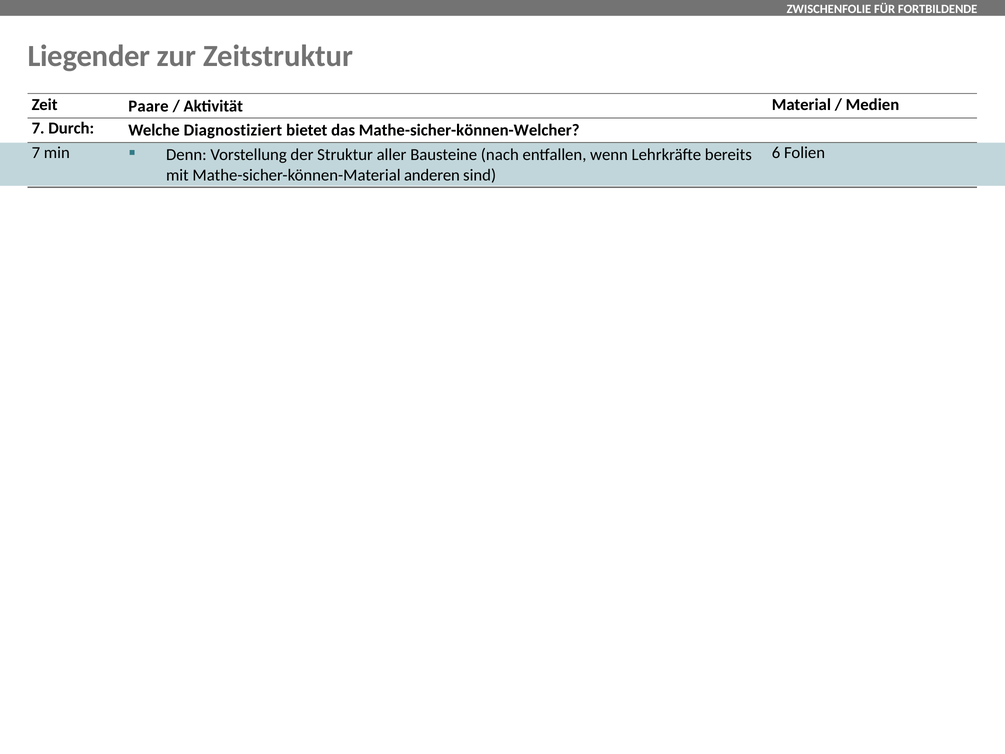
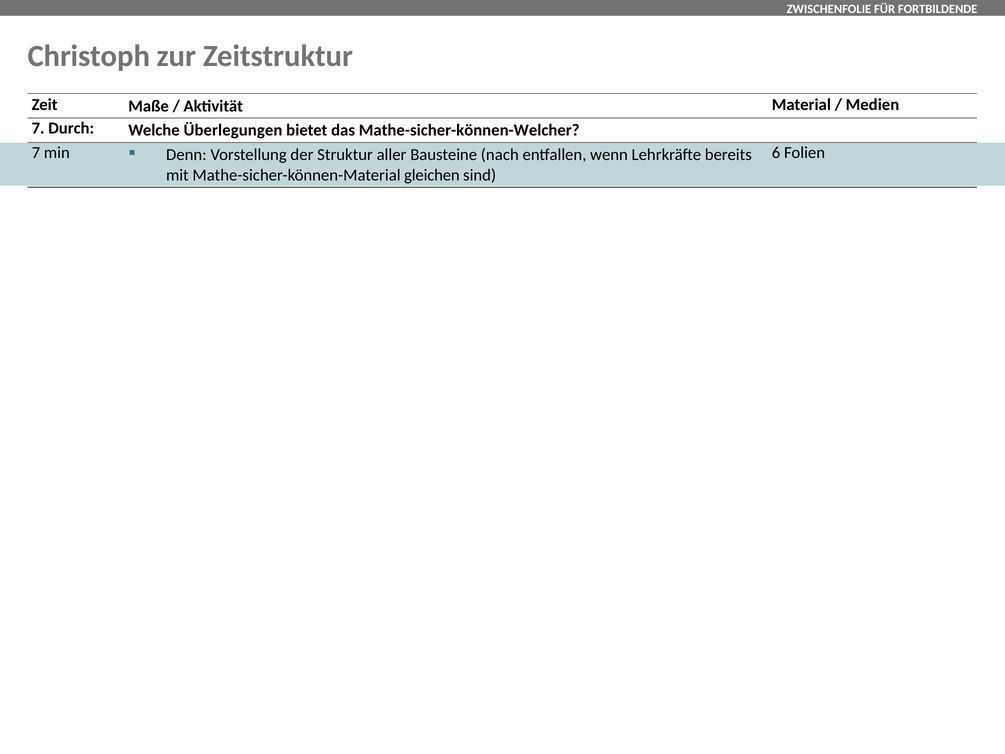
Liegender: Liegender -> Christoph (89, 56)
Paare: Paare -> Maße (149, 106)
Diagnostiziert: Diagnostiziert -> Überlegungen (233, 130)
anderen: anderen -> gleichen (432, 175)
